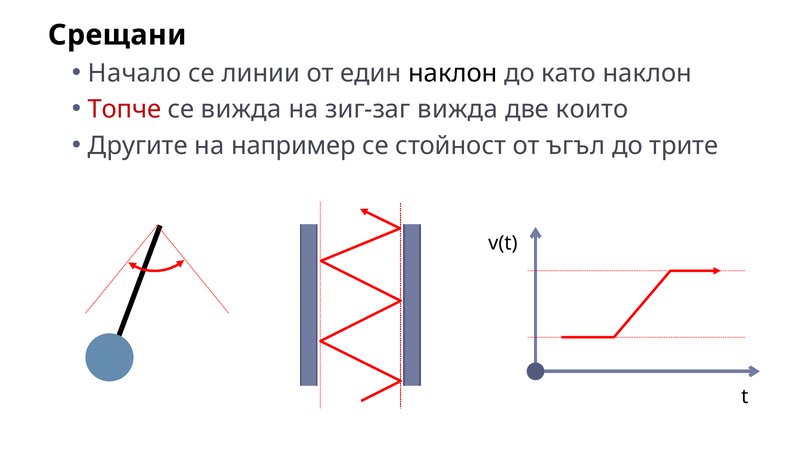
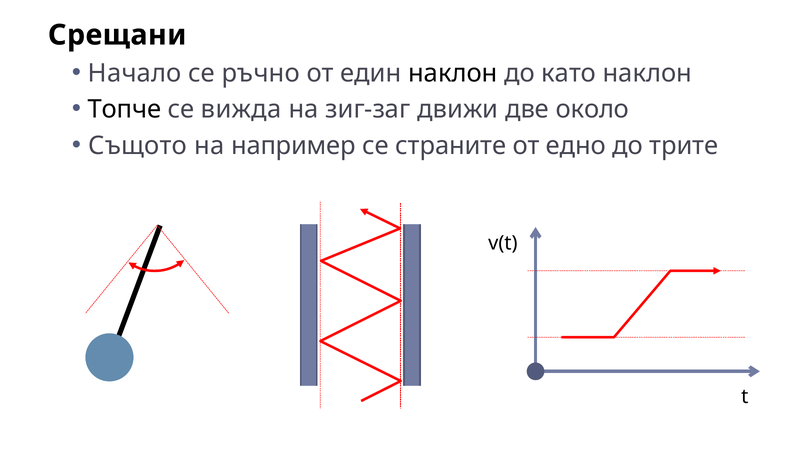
линии: линии -> ръчно (261, 73)
Топче colour: red -> black (125, 109)
зиг-заг вижда: вижда -> движи (458, 109)
които: които -> около (592, 109)
Другите: Другите -> Същото (138, 145)
стойност: стойност -> страните (451, 145)
ъгъл: ъгъл -> едно (576, 145)
